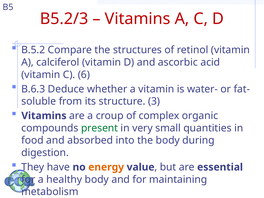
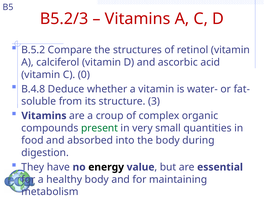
6: 6 -> 0 (84, 75)
B.6.3: B.6.3 -> B.4.8 (33, 89)
energy colour: orange -> black (106, 167)
